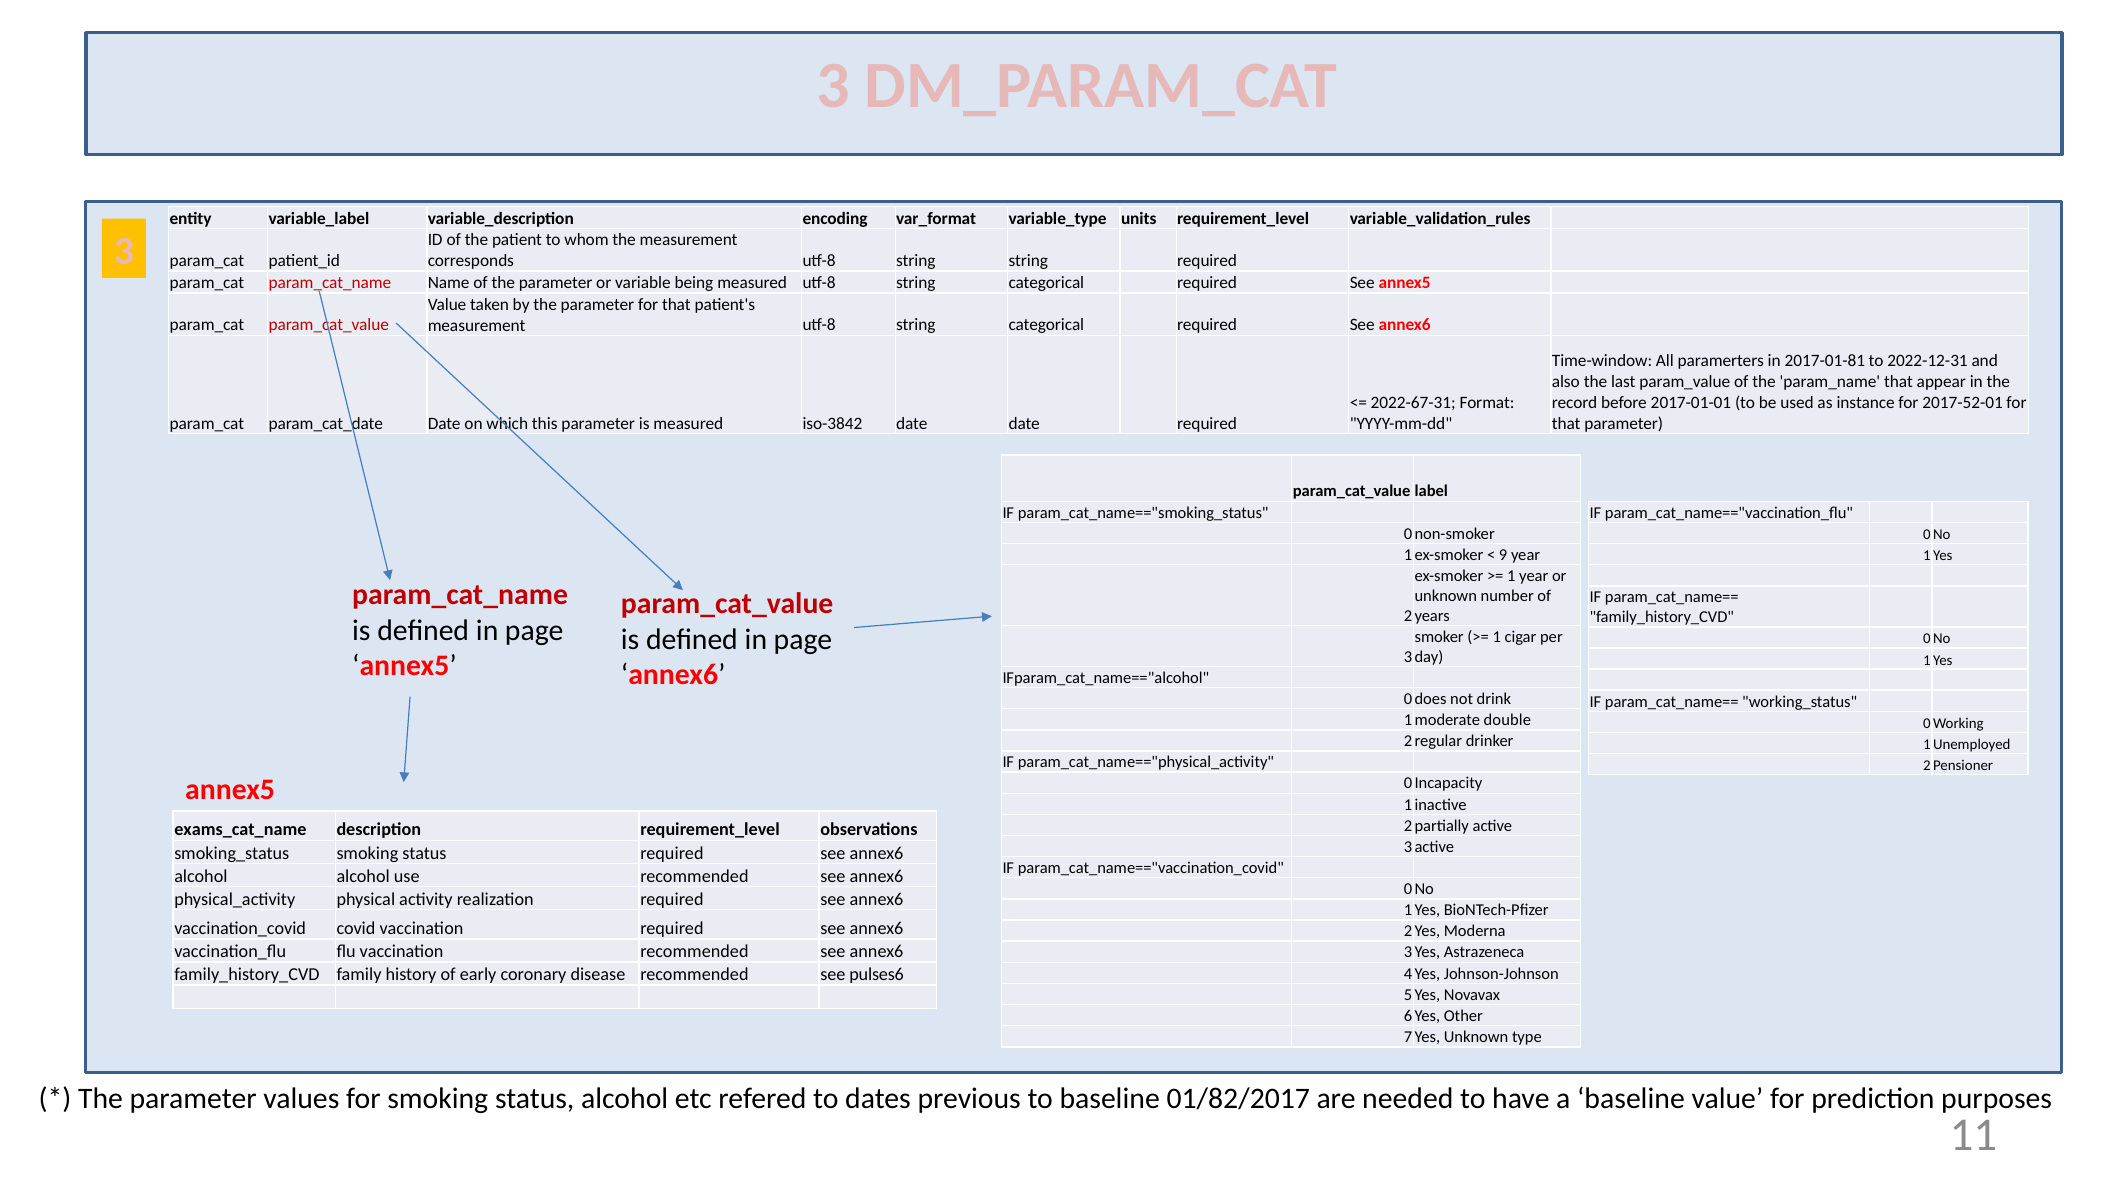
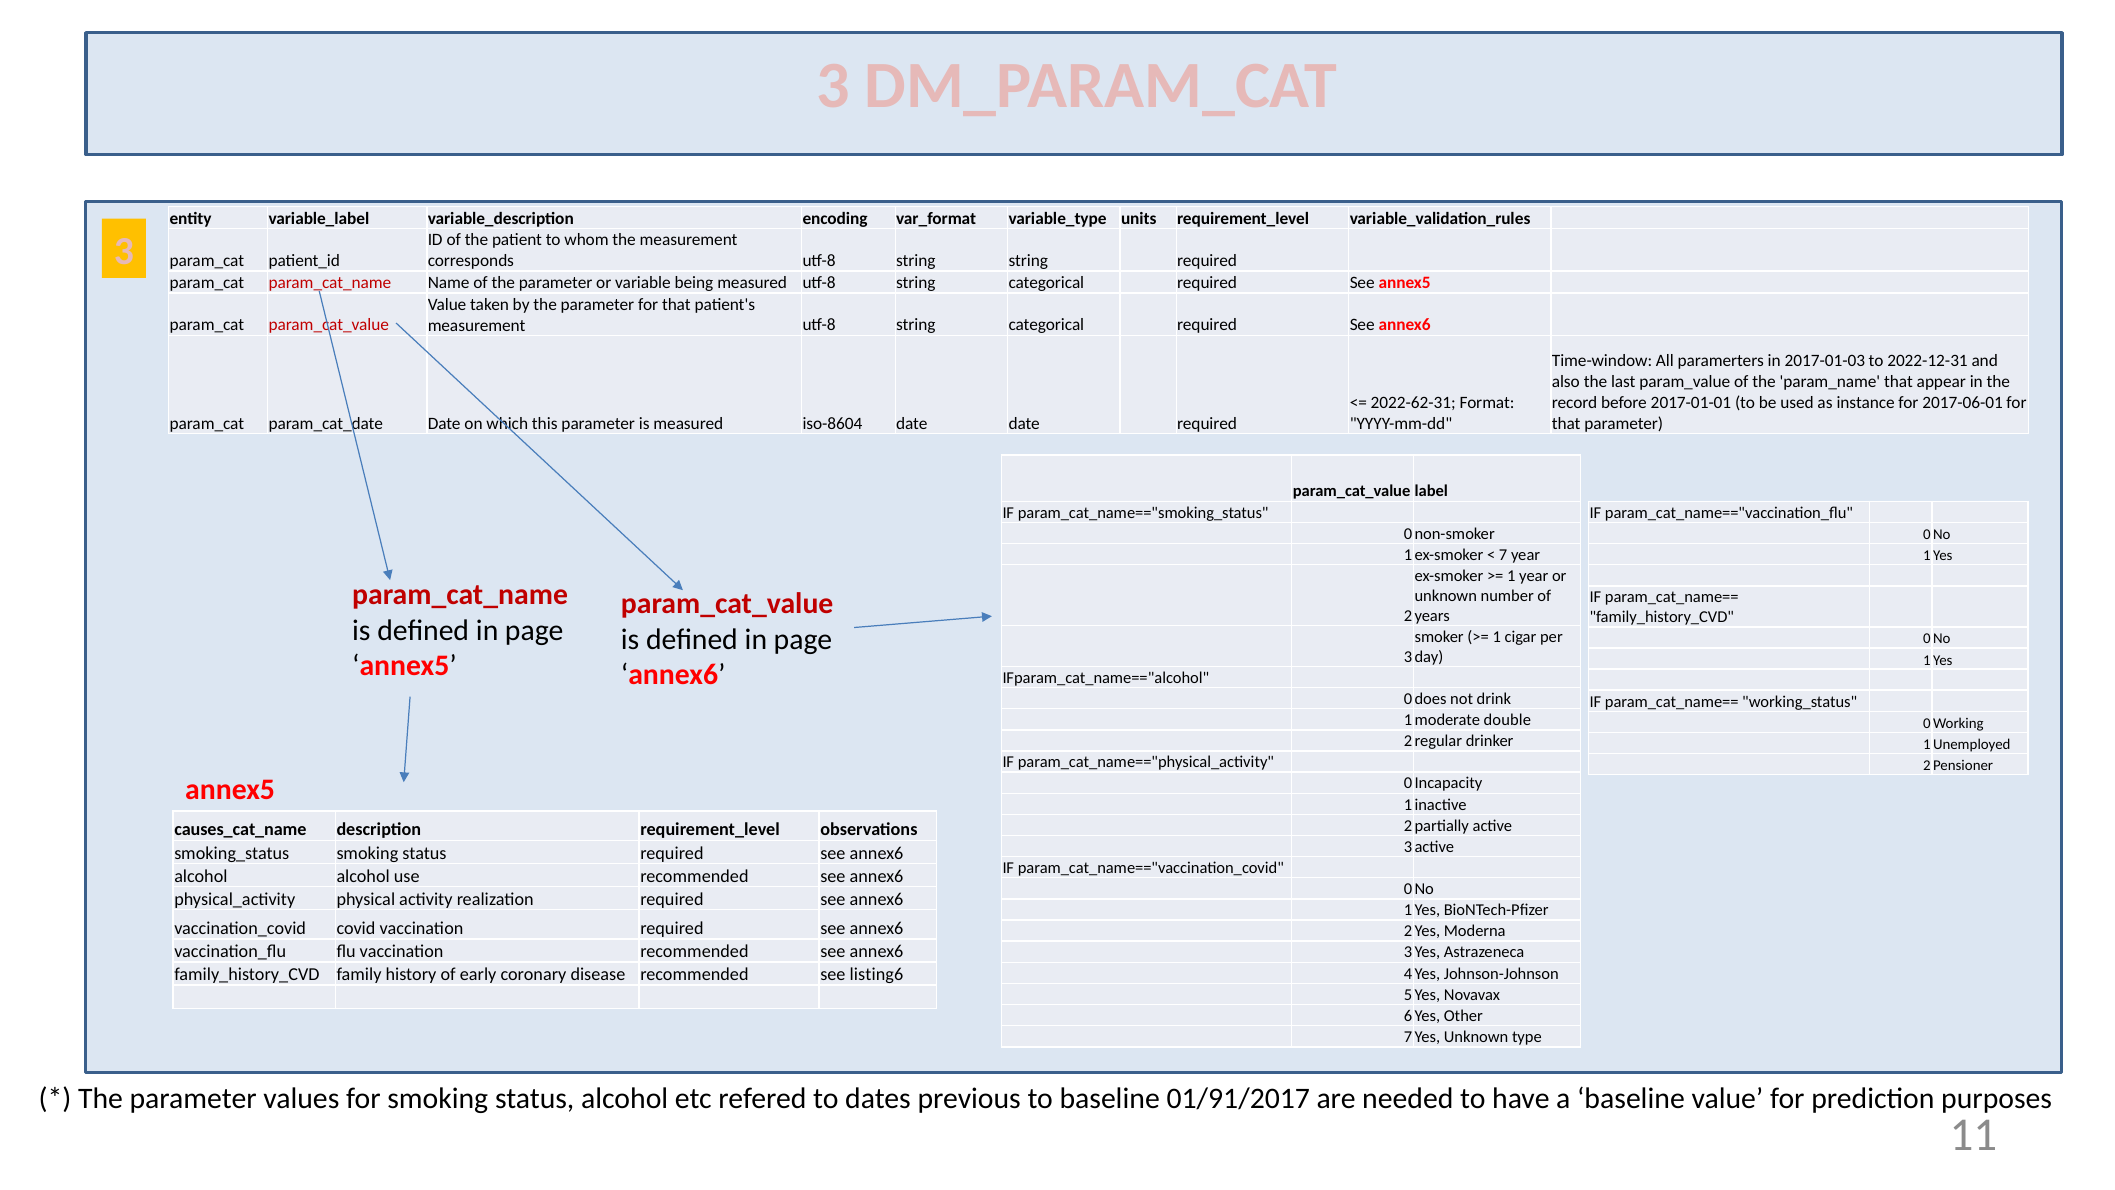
2017-01-81: 2017-01-81 -> 2017-01-03 (1825, 360)
2022-67-31: 2022-67-31 -> 2022-62-31 (1413, 402)
2017-52-01: 2017-52-01 -> 2017-06-01 (1963, 402)
iso-3842: iso-3842 -> iso-8604 (832, 423)
9: 9 -> 7 (1503, 555)
exams_cat_name: exams_cat_name -> causes_cat_name (240, 829)
pulses6: pulses6 -> listing6 (876, 974)
01/82/2017: 01/82/2017 -> 01/91/2017 (1238, 1098)
